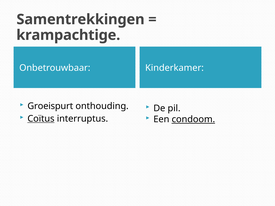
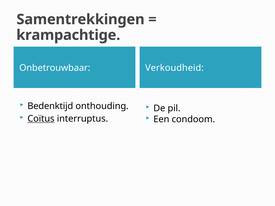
Kinderkamer: Kinderkamer -> Verkoudheid (174, 68)
Groeispurt: Groeispurt -> Bedenktijd (50, 106)
condoom underline: present -> none (193, 119)
